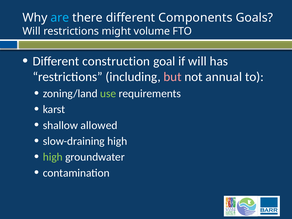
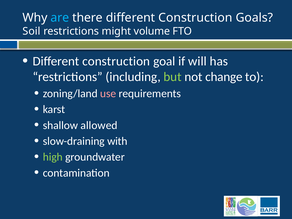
there different Components: Components -> Construction (195, 18)
Will: Will -> Soil (32, 31)
but colour: pink -> light green (173, 77)
annual: annual -> change (224, 77)
use colour: light green -> pink (108, 94)
slow-draining high: high -> with (117, 141)
